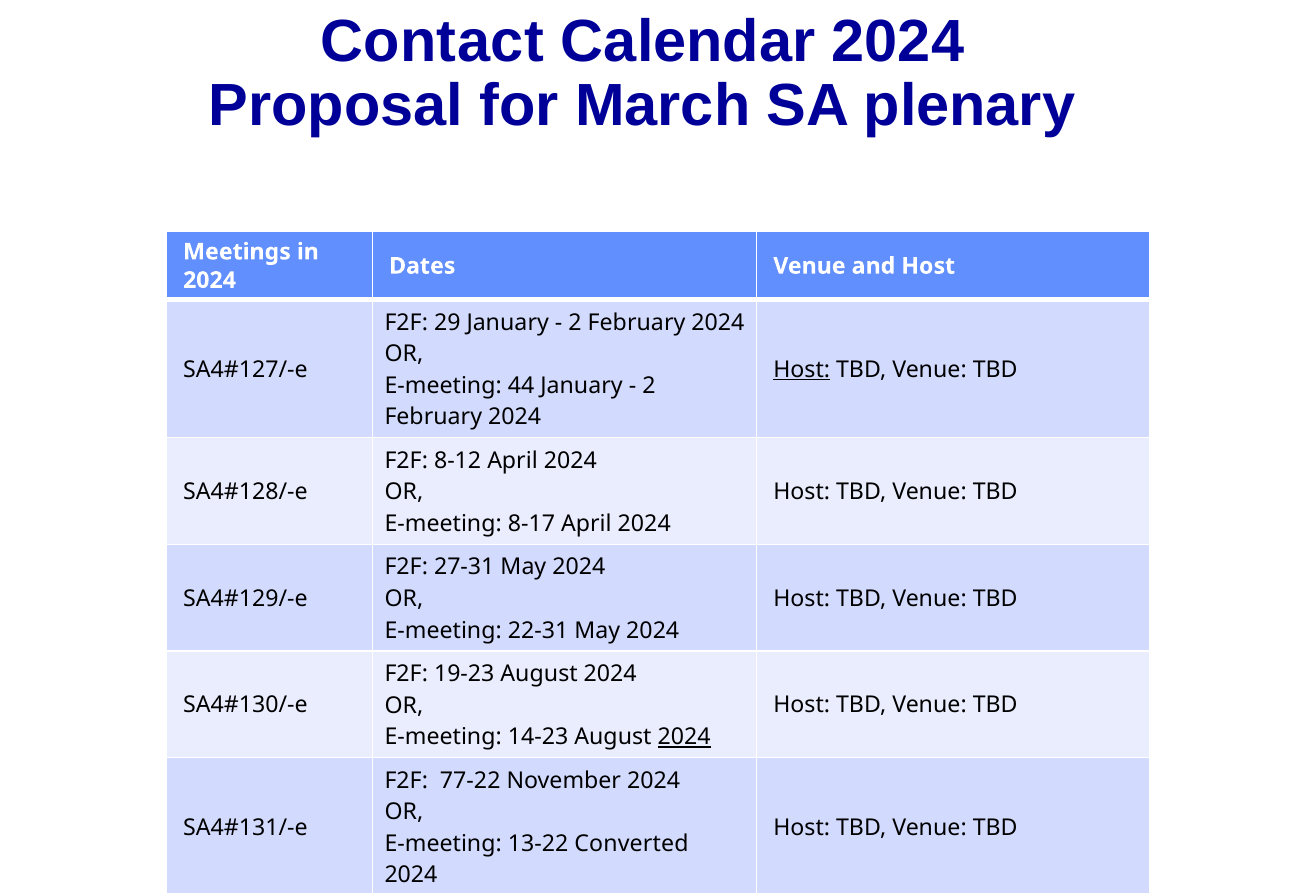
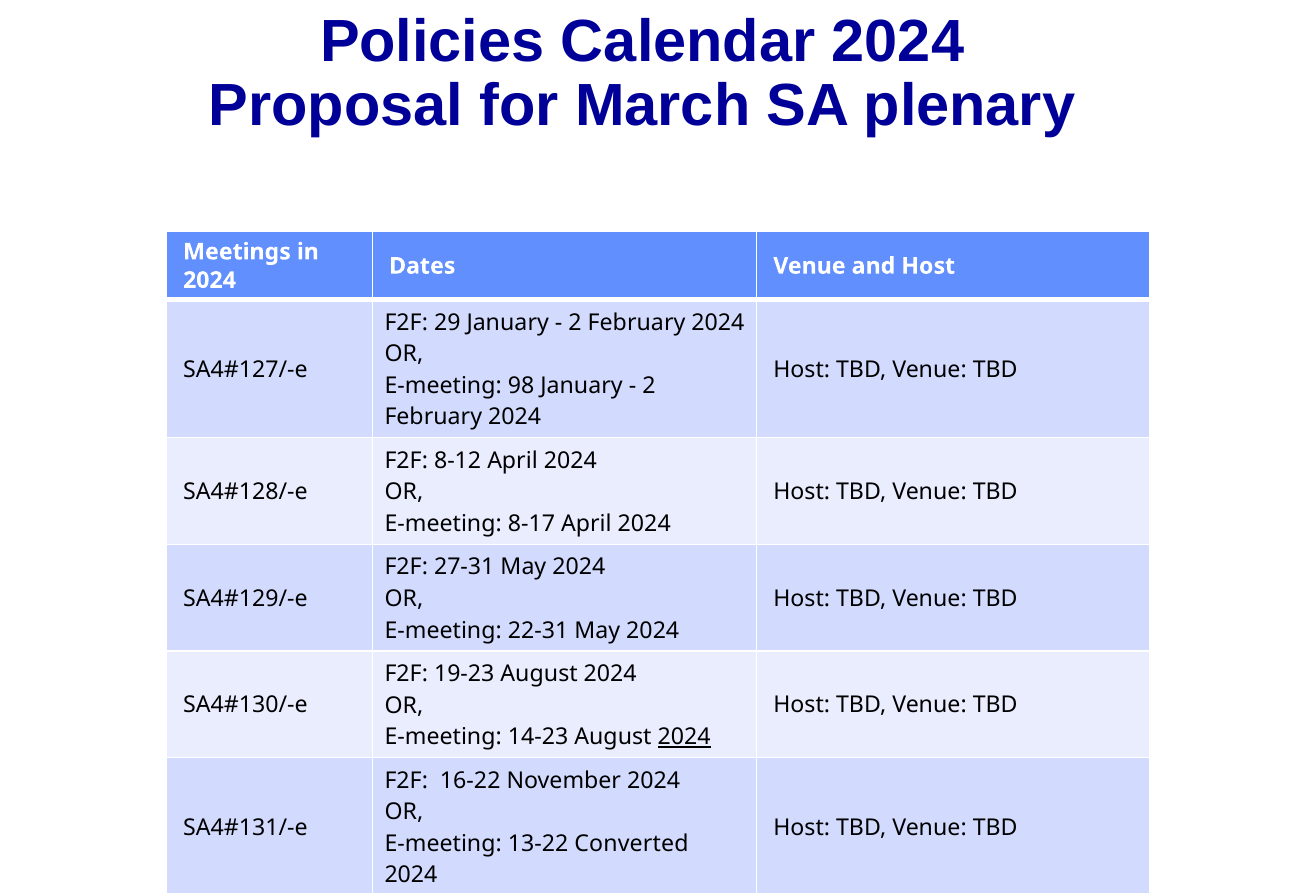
Contact: Contact -> Policies (432, 42)
Host underline: present -> none (802, 369)
44: 44 -> 98 (521, 385)
77-22: 77-22 -> 16-22 (470, 780)
